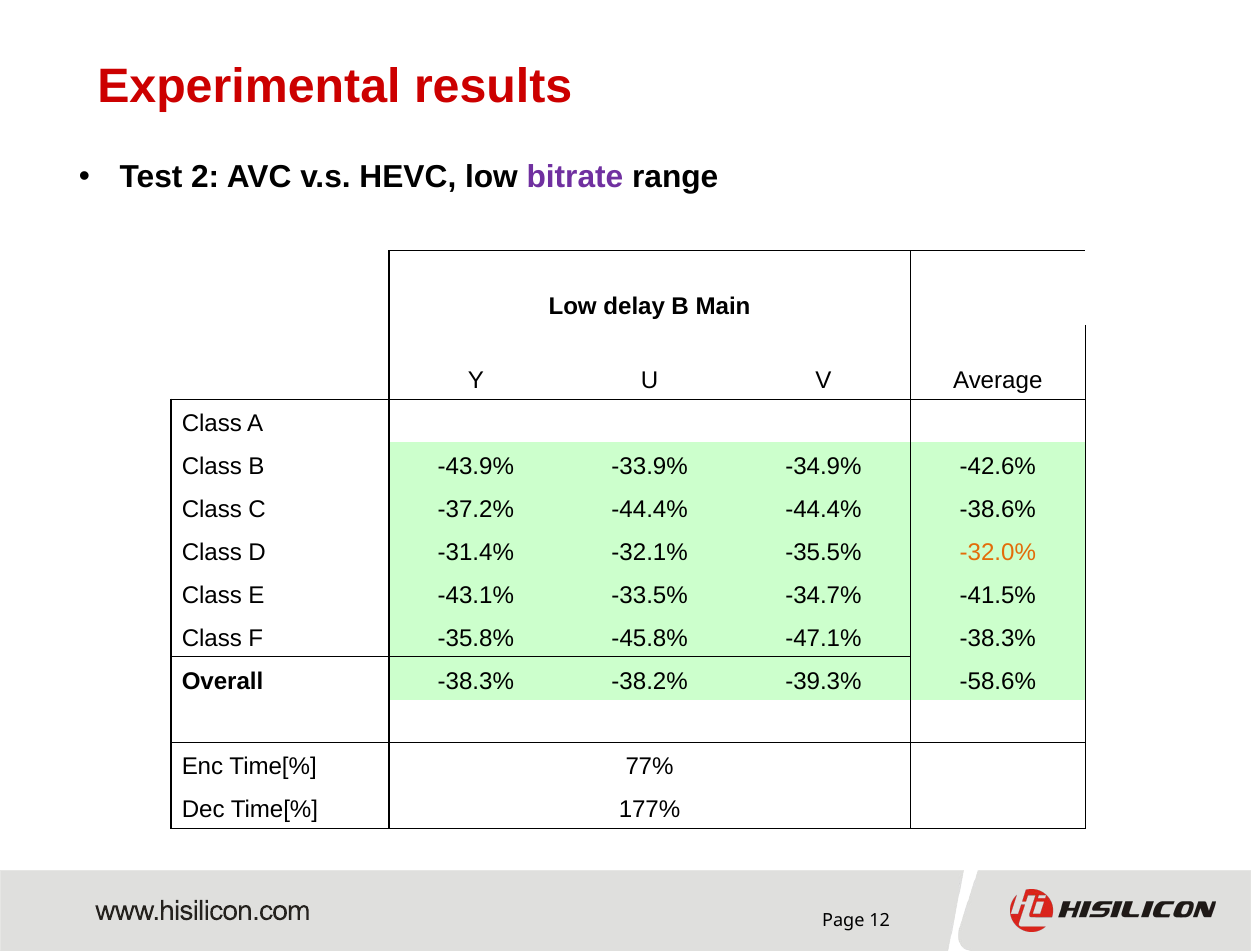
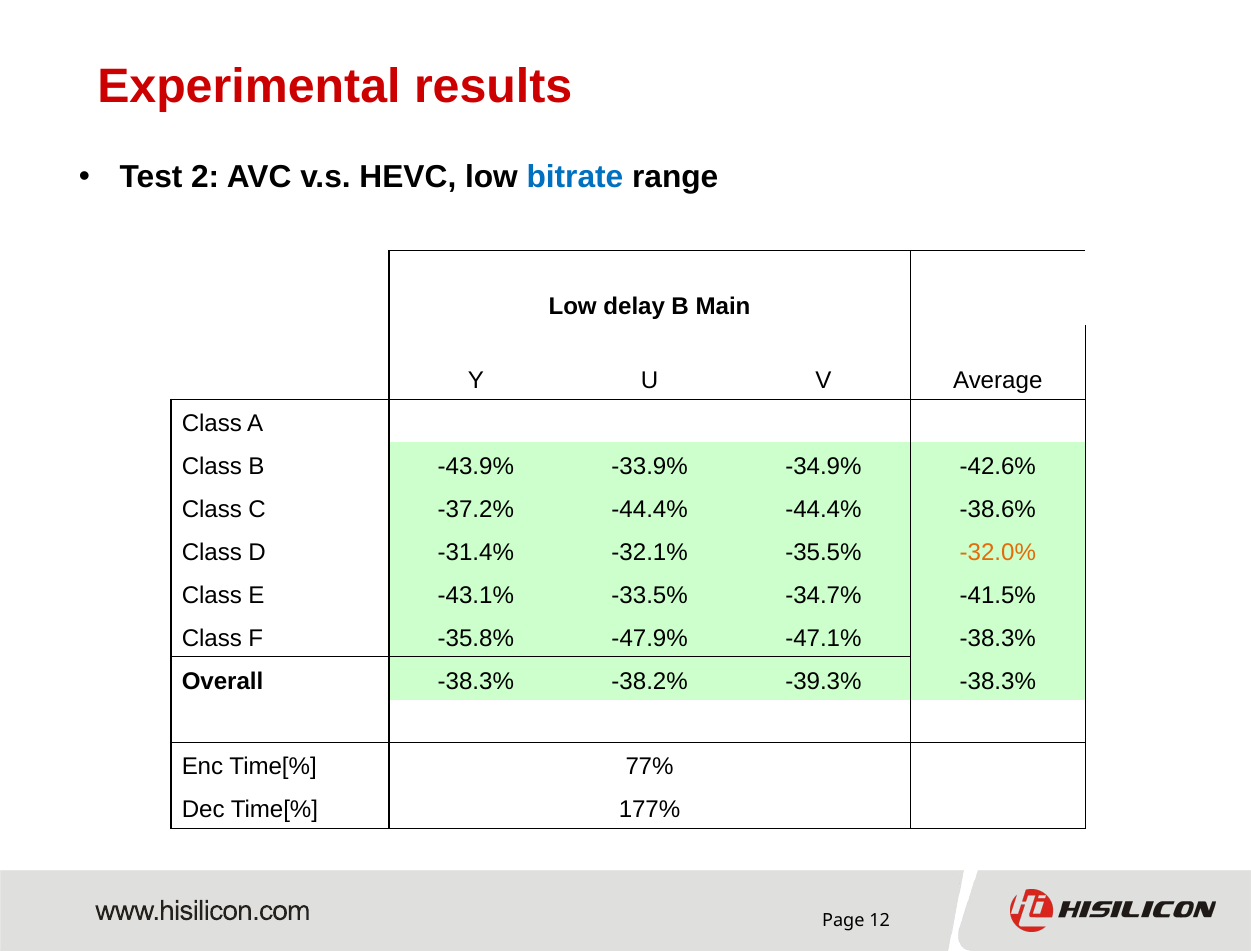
bitrate colour: purple -> blue (575, 177)
-45.8%: -45.8% -> -47.9% (650, 638)
-39.3% -58.6%: -58.6% -> -38.3% (998, 681)
